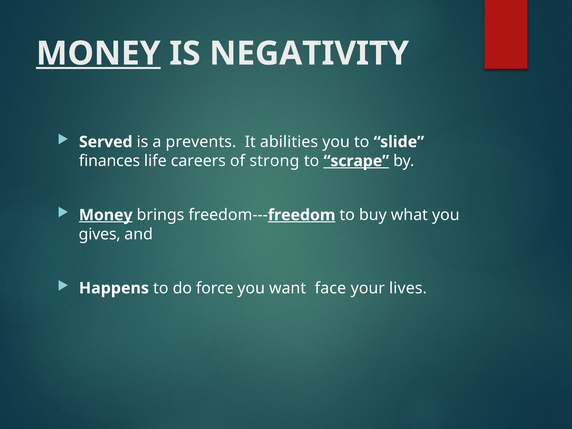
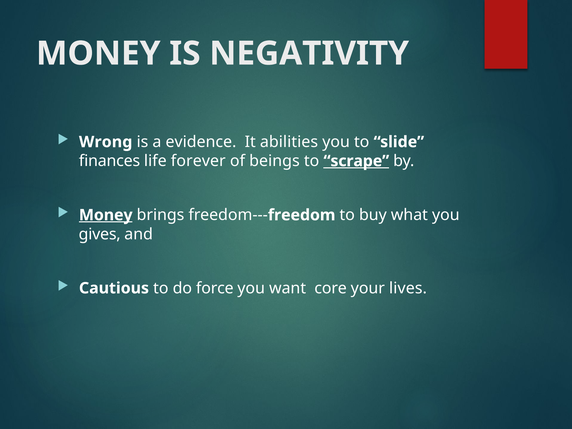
MONEY underline: present -> none (98, 54)
Served: Served -> Wrong (106, 142)
prevents: prevents -> evidence (201, 142)
careers: careers -> forever (198, 161)
strong: strong -> beings (274, 161)
freedom underline: present -> none (302, 215)
Happens: Happens -> Cautious (114, 288)
face: face -> core (331, 288)
